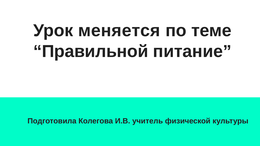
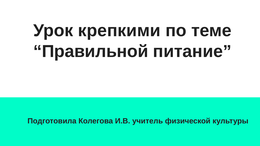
меняется: меняется -> крепкими (119, 31)
